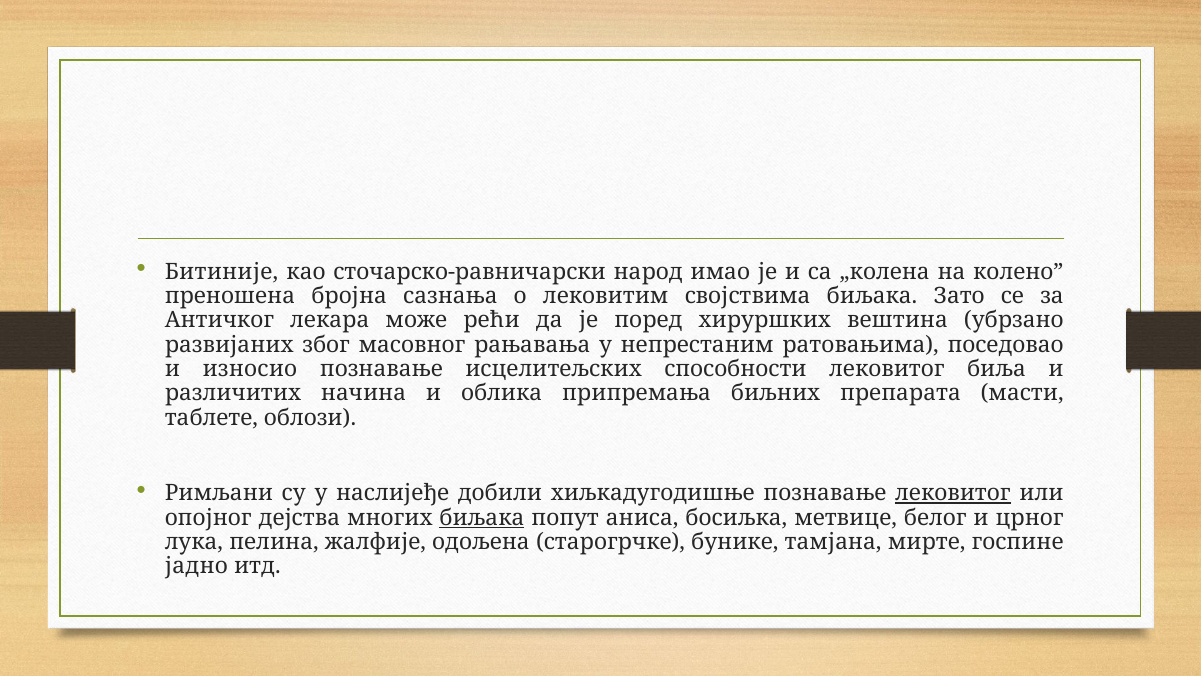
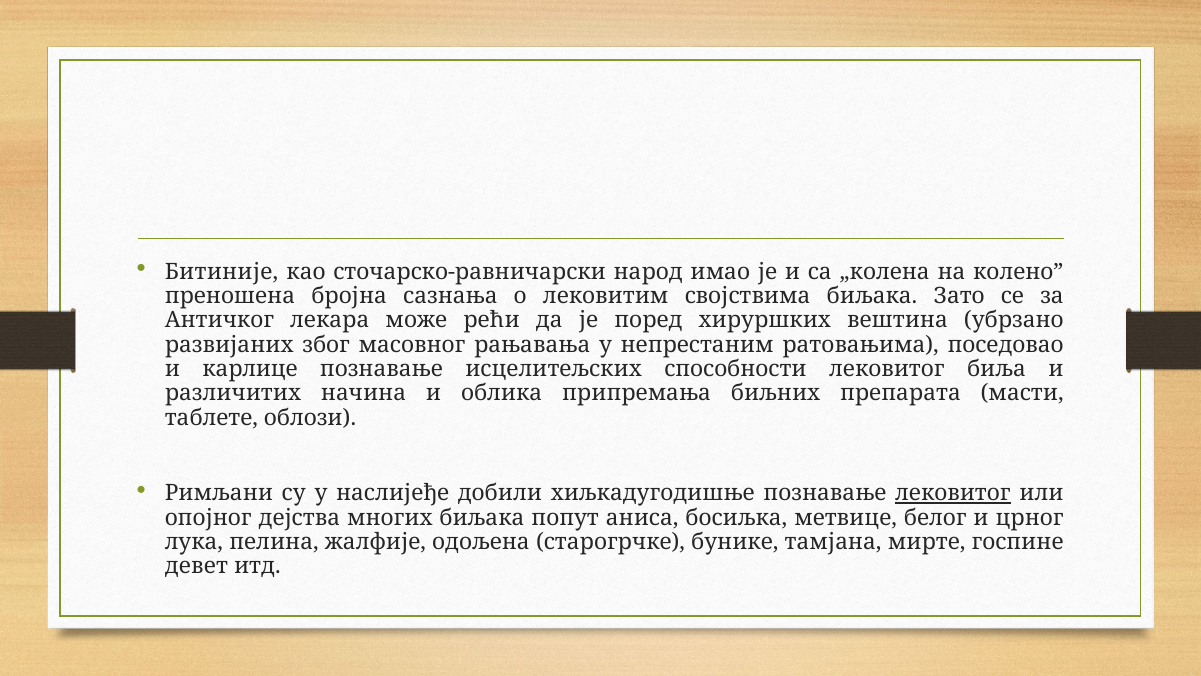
износио: износио -> карлице (250, 369)
биљака underline: present -> none (482, 517)
јадно: јадно -> девет (196, 566)
